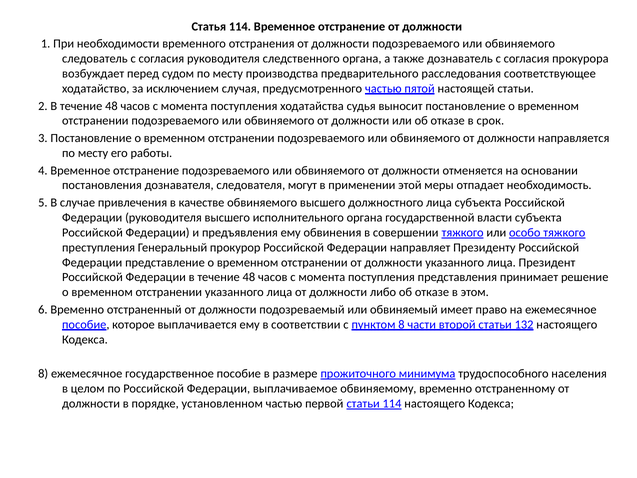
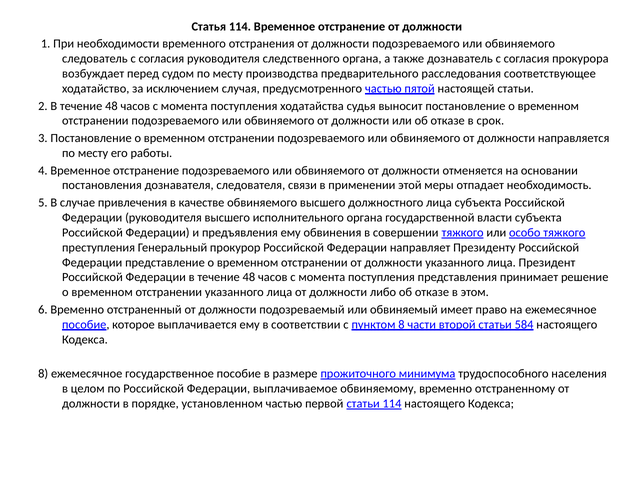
могут: могут -> связи (302, 185)
132: 132 -> 584 (524, 324)
